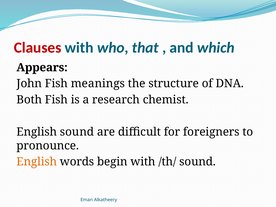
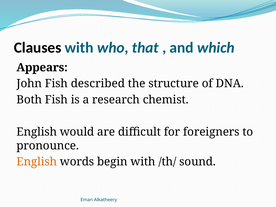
Clauses colour: red -> black (38, 48)
meanings: meanings -> described (98, 84)
English sound: sound -> would (77, 132)
